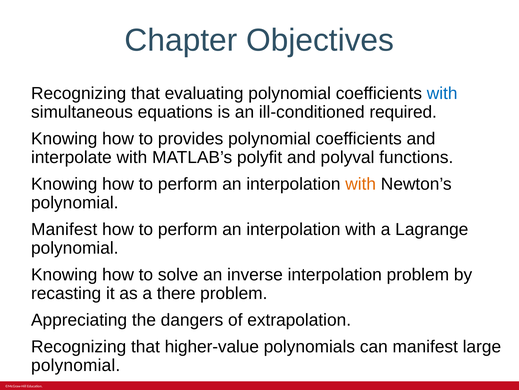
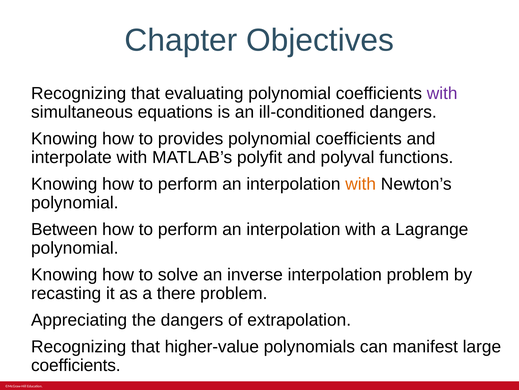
with colour: blue -> purple (442, 93)
ill-conditioned required: required -> dangers (403, 112)
Manifest: Manifest -> Between (64, 229)
polynomial: polynomial -> coefficients (76, 365)
